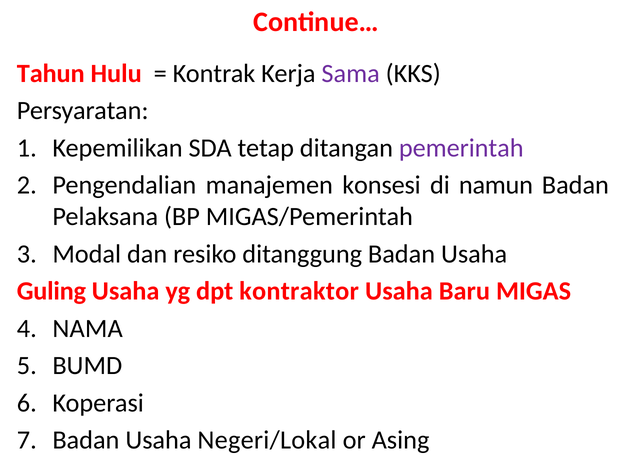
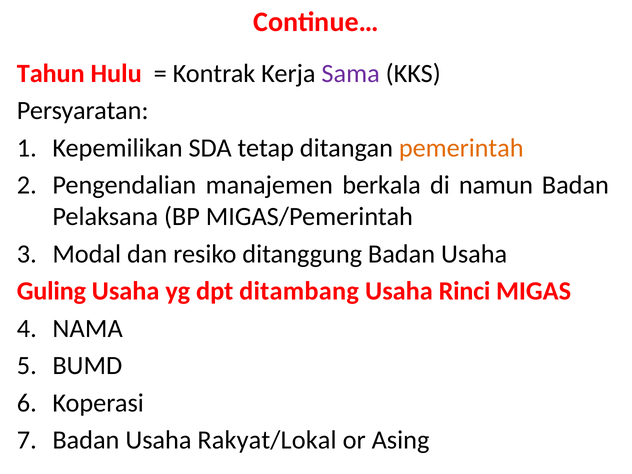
pemerintah colour: purple -> orange (461, 148)
konsesi: konsesi -> berkala (382, 185)
kontraktor: kontraktor -> ditambang (299, 291)
Baru: Baru -> Rinci (465, 291)
Negeri/Lokal: Negeri/Lokal -> Rakyat/Lokal (267, 440)
